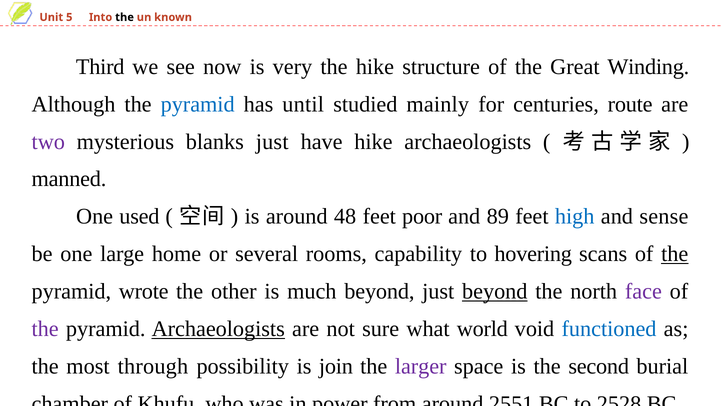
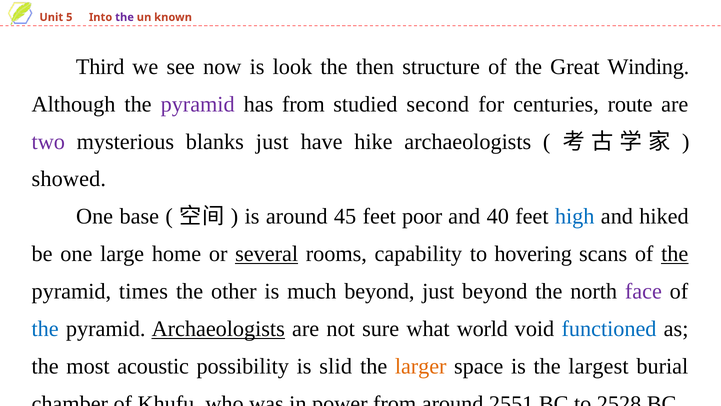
the colour: black -> purple (125, 17)
very: very -> look (292, 67)
the hike: hike -> then (375, 67)
pyramid colour: blue -> purple (198, 104)
has until: until -> from (303, 104)
mainly: mainly -> second (438, 104)
manned: manned -> showed (69, 179)
used: used -> base (139, 216)
48: 48 -> 45 (345, 216)
89: 89 -> 40 (498, 216)
sense: sense -> hiked (664, 216)
several underline: none -> present (267, 254)
wrote: wrote -> times (143, 291)
beyond underline: present -> none (495, 291)
the colour: purple -> blue (45, 328)
through: through -> acoustic (153, 366)
join: join -> slid (336, 366)
larger colour: purple -> orange (421, 366)
second: second -> largest (599, 366)
